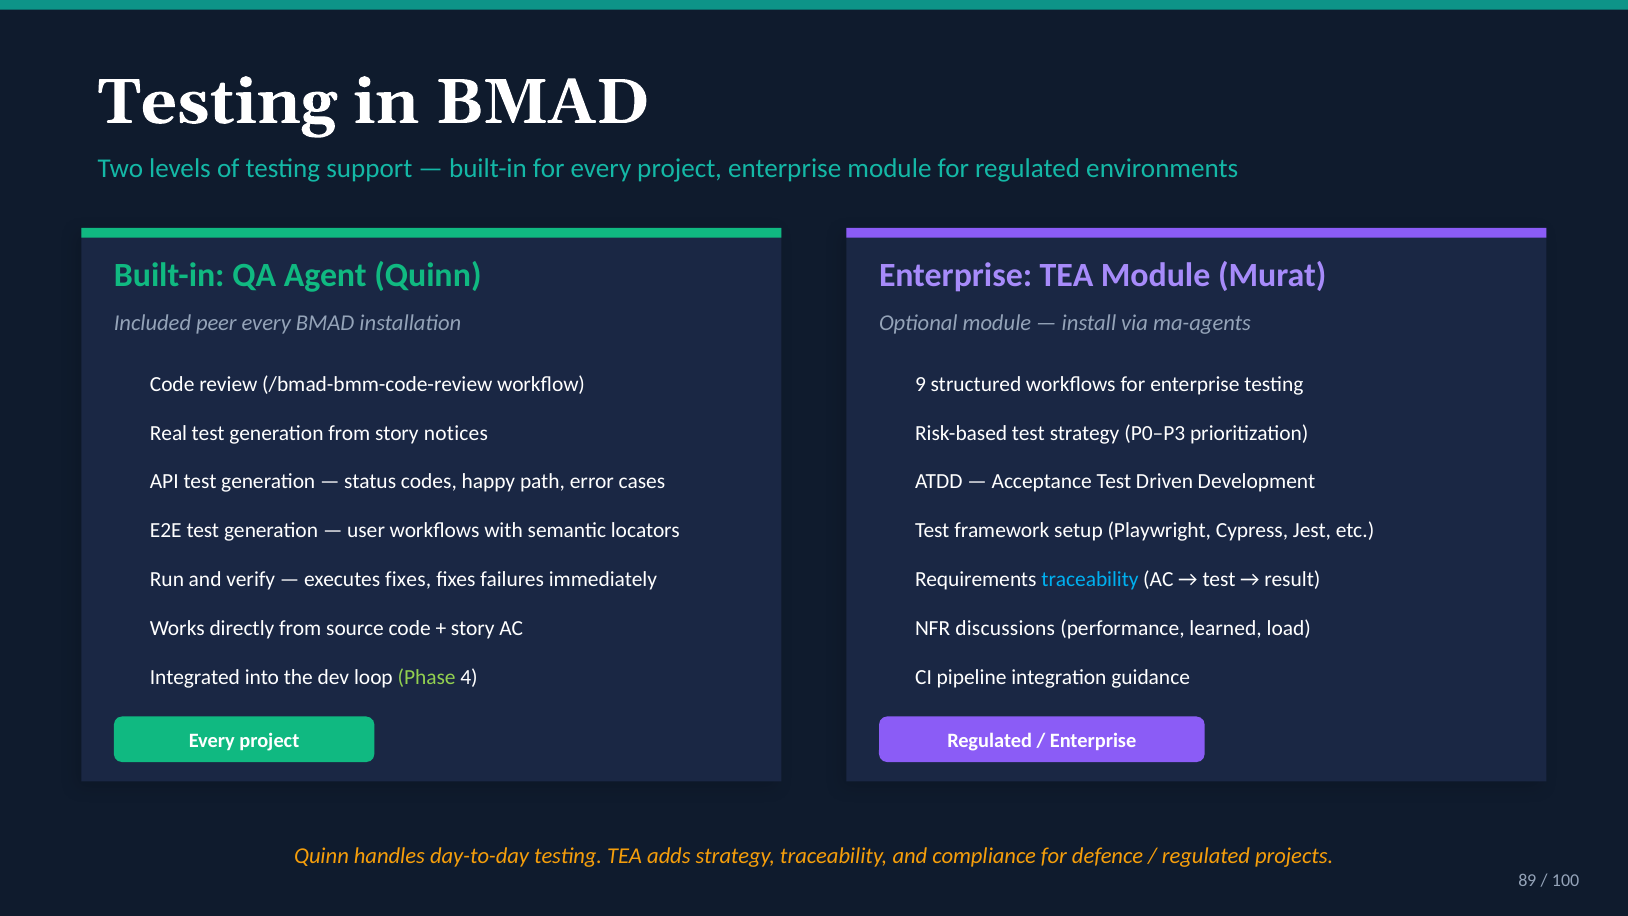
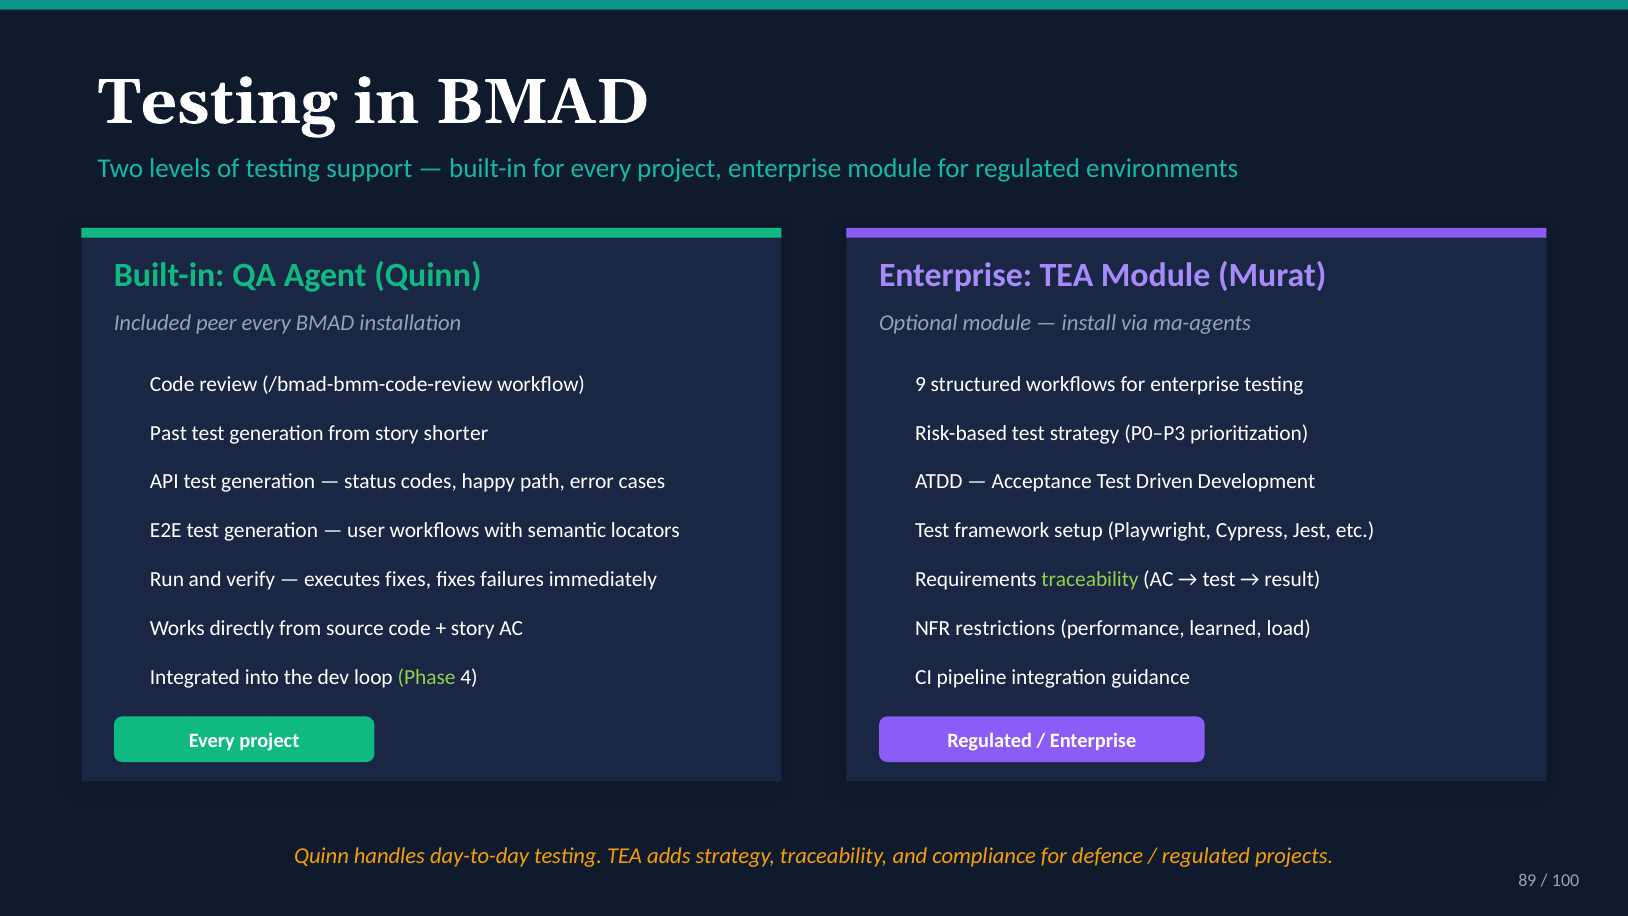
Real: Real -> Past (168, 433)
notices: notices -> shorter (456, 433)
traceability colour: light blue -> light green (1090, 579)
discussions: discussions -> restrictions (1005, 628)
